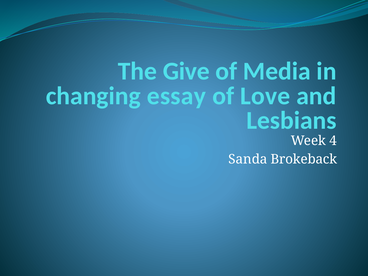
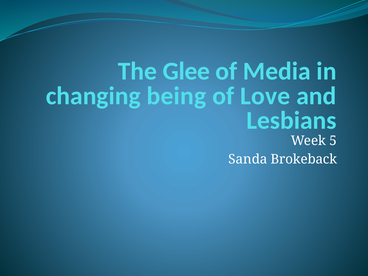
Give: Give -> Glee (186, 71)
essay: essay -> being (176, 96)
4: 4 -> 5 (333, 141)
